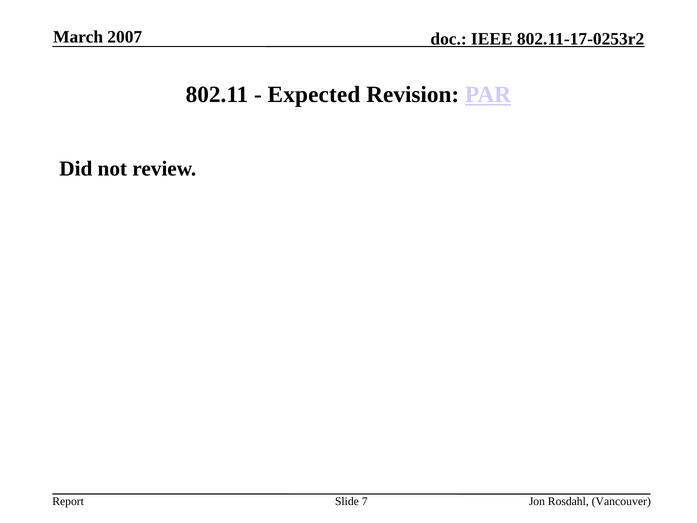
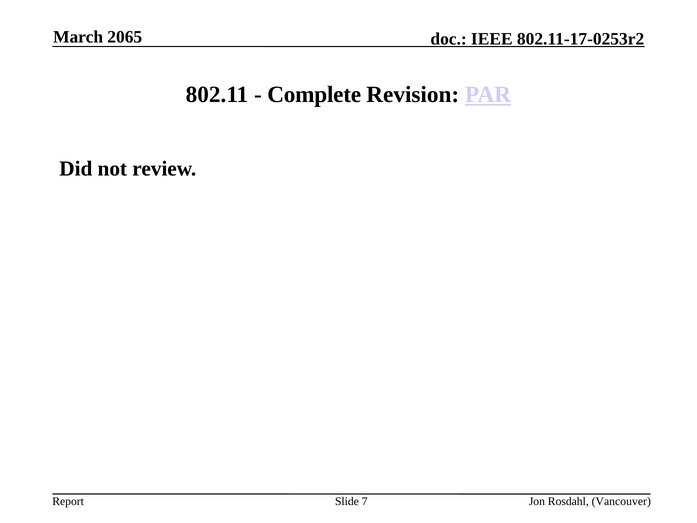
2007: 2007 -> 2065 (125, 37)
Expected: Expected -> Complete (314, 94)
